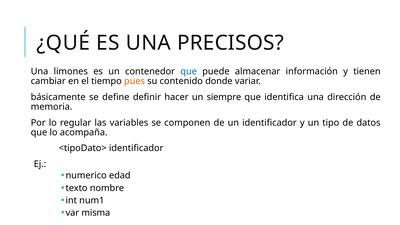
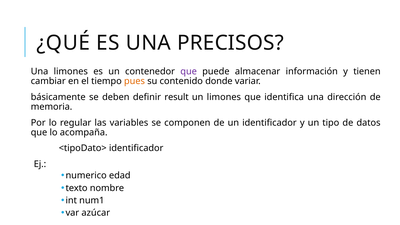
que colour: blue -> purple (189, 71)
define: define -> deben (116, 97)
hacer: hacer -> result (177, 97)
un siempre: siempre -> limones (224, 97)
misma: misma -> azúcar (96, 213)
